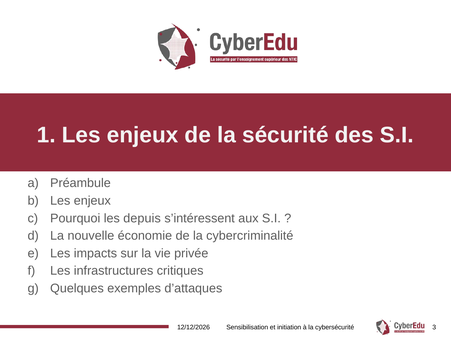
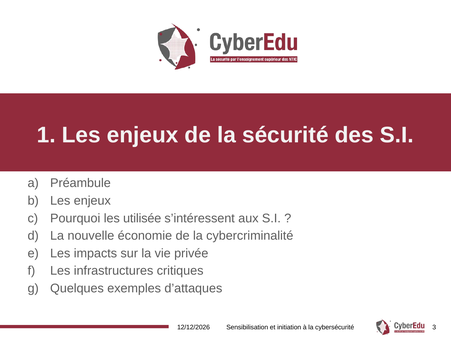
depuis: depuis -> utilisée (142, 218)
